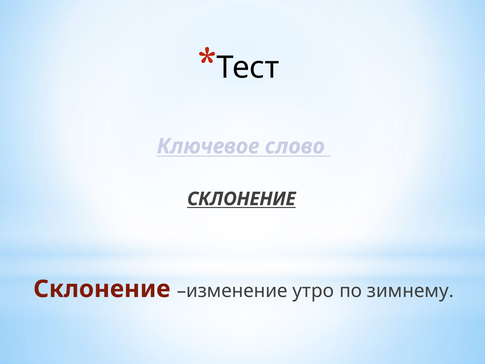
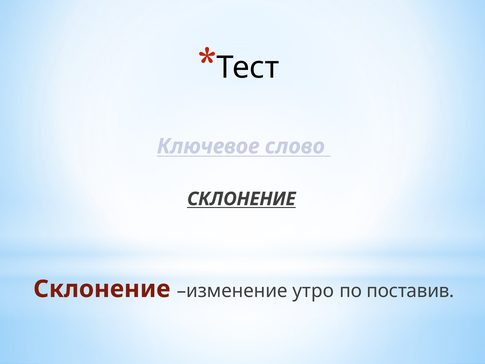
зимнему: зимнему -> поставив (411, 291)
